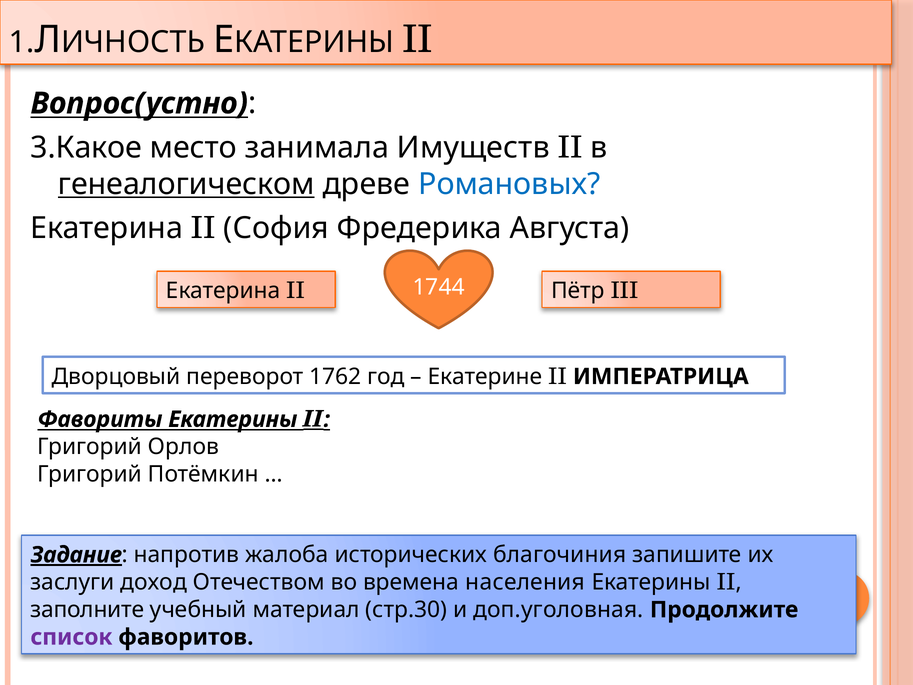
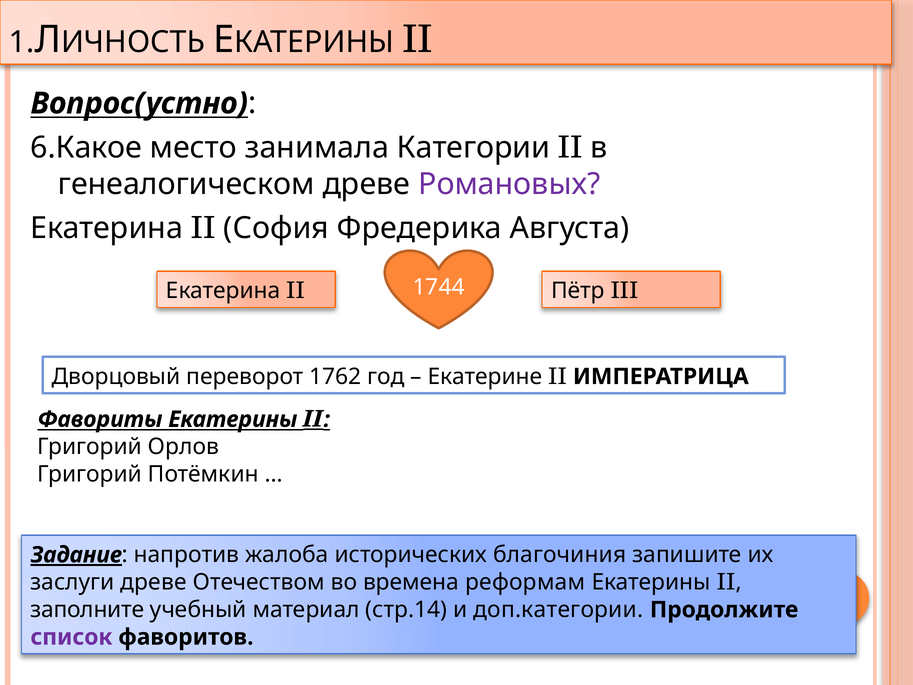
3.Какое: 3.Какое -> 6.Какое (86, 148)
Имуществ: Имуществ -> Категории (473, 148)
генеалогическом underline: present -> none (186, 184)
Романовых colour: blue -> purple (509, 184)
заслуги доход: доход -> древе (154, 582)
населения: населения -> реформам (525, 582)
стр.30: стр.30 -> стр.14 (406, 609)
доп.уголовная: доп.уголовная -> доп.категории (558, 609)
